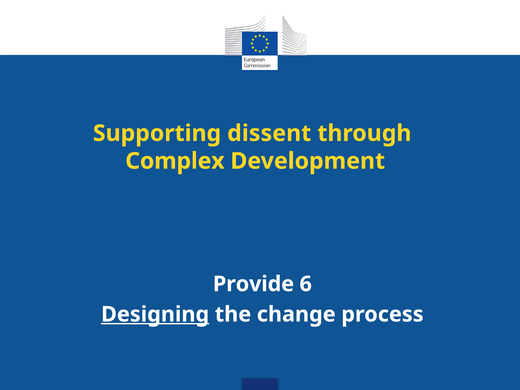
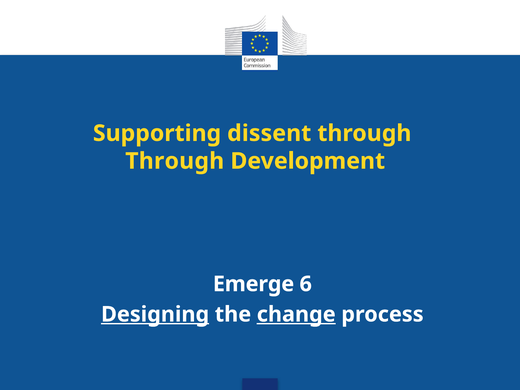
Complex: Complex -> Through (175, 161)
Provide: Provide -> Emerge (254, 284)
change underline: none -> present (296, 314)
